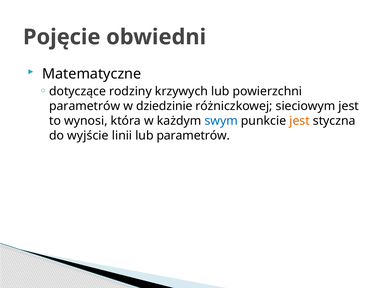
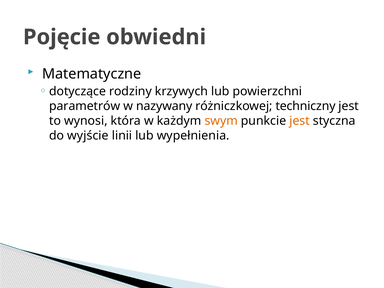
dziedzinie: dziedzinie -> nazywany (164, 106)
sieciowym: sieciowym -> techniczny (306, 106)
swym colour: blue -> orange (221, 121)
lub parametrów: parametrów -> wypełnienia (193, 135)
